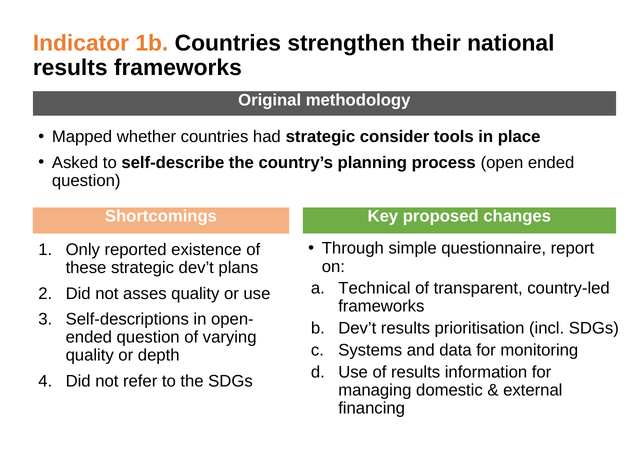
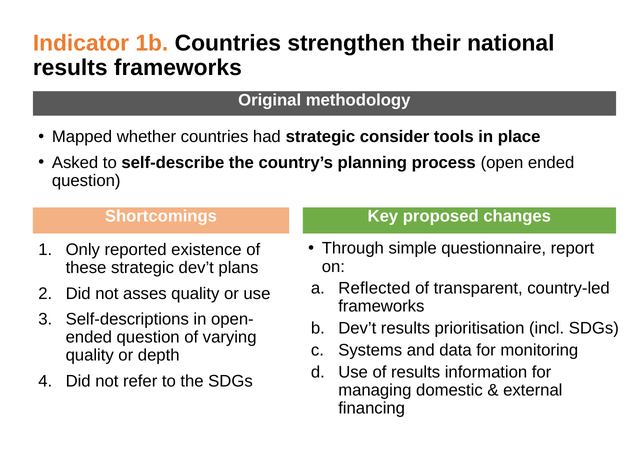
Technical: Technical -> Reflected (374, 288)
